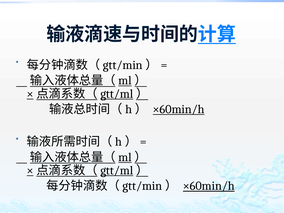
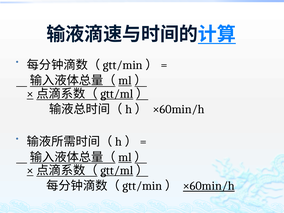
×60min/h underline: present -> none (179, 109)
